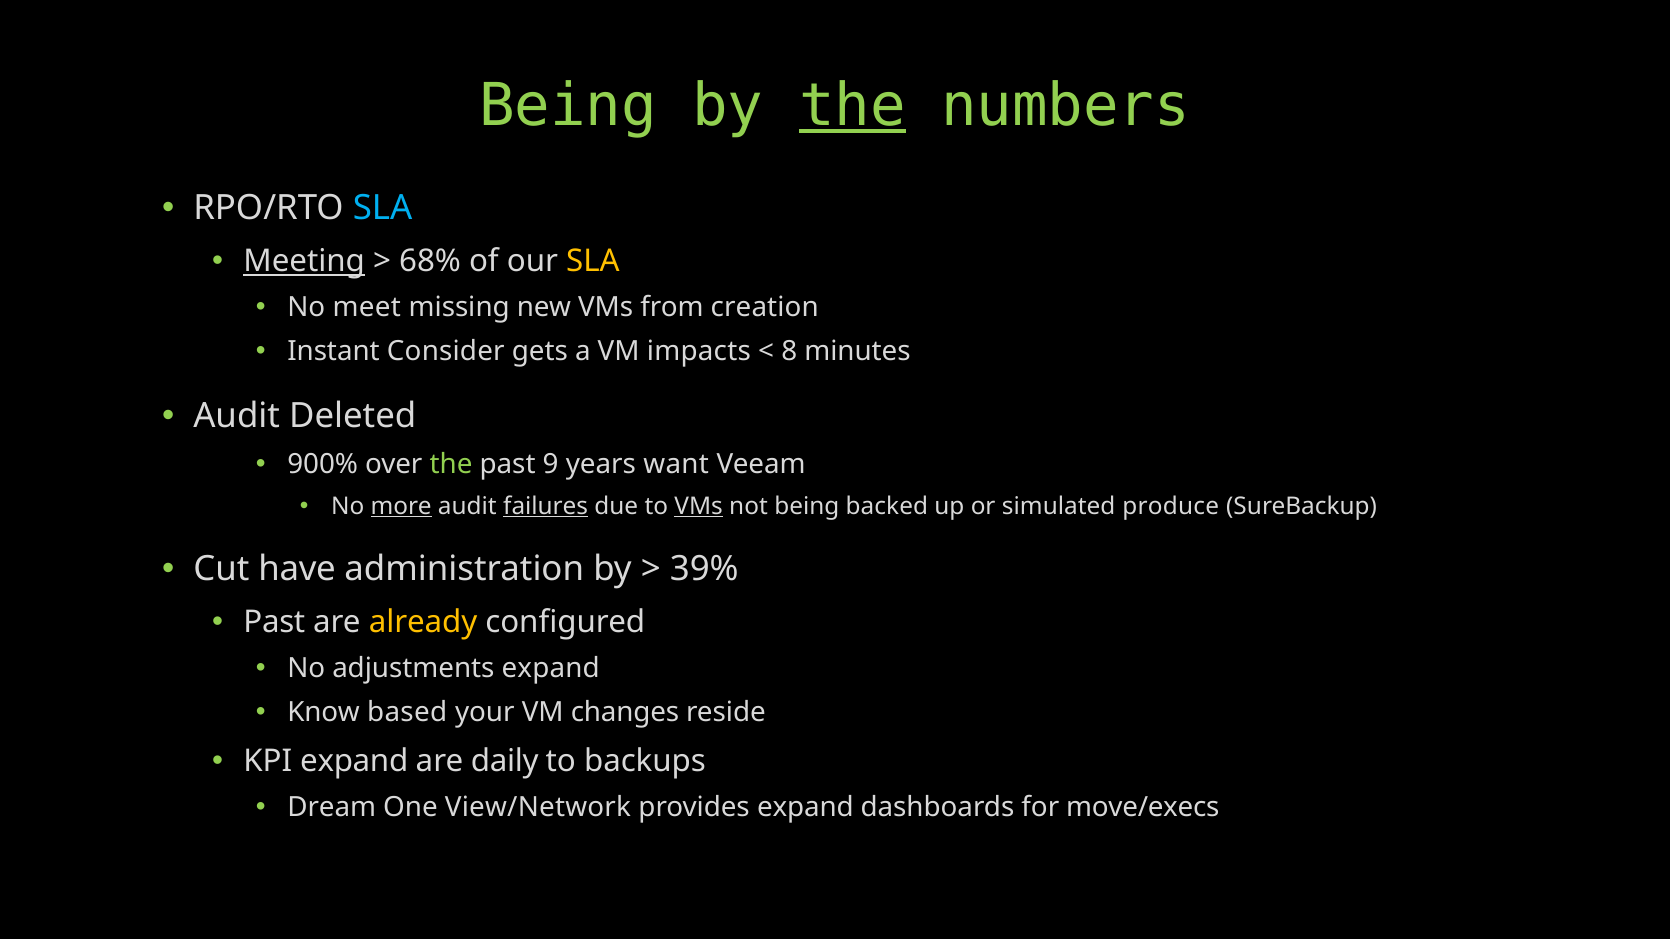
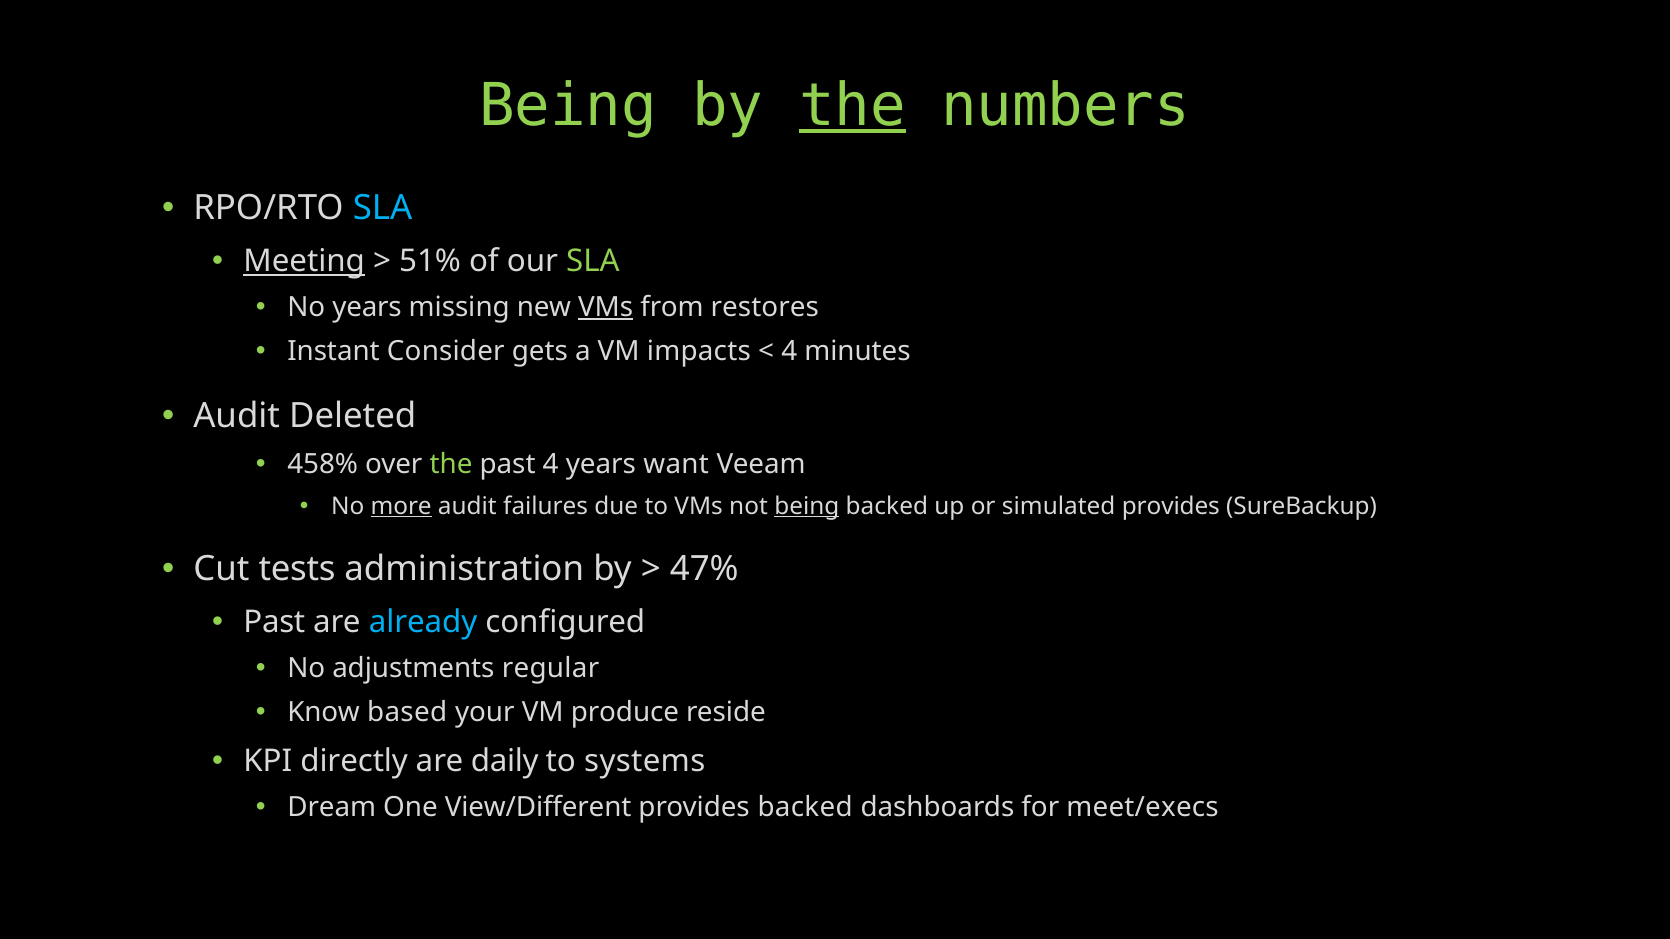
68%: 68% -> 51% (430, 262)
SLA colour: yellow -> light green (593, 262)
No meet: meet -> years (367, 307)
VMs underline: none -> present (606, 307)
creation: creation -> restores (765, 307)
8: 8 -> 4 (789, 351)
900%: 900% -> 458% (323, 464)
past 9: 9 -> 4 (551, 464)
failures underline: present -> none (546, 506)
VMs underline: present -> none (699, 506)
being underline: none -> present (807, 506)
simulated produce: produce -> provides (1171, 506)
have: have -> tests (297, 570)
39%: 39% -> 47% (704, 570)
already colour: yellow -> light blue (423, 623)
adjustments expand: expand -> regular (551, 669)
changes: changes -> produce (625, 712)
KPI expand: expand -> directly (354, 762)
backups: backups -> systems (645, 762)
View/Network: View/Network -> View/Different (538, 808)
provides expand: expand -> backed (805, 808)
move/execs: move/execs -> meet/execs (1143, 808)
